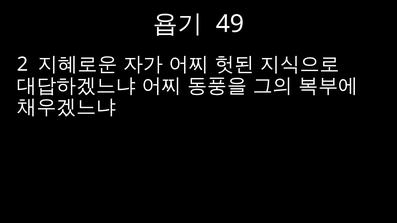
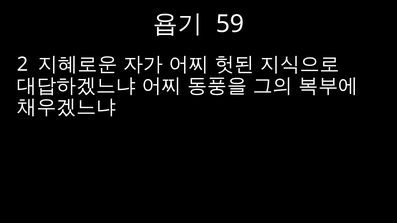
49: 49 -> 59 (230, 24)
